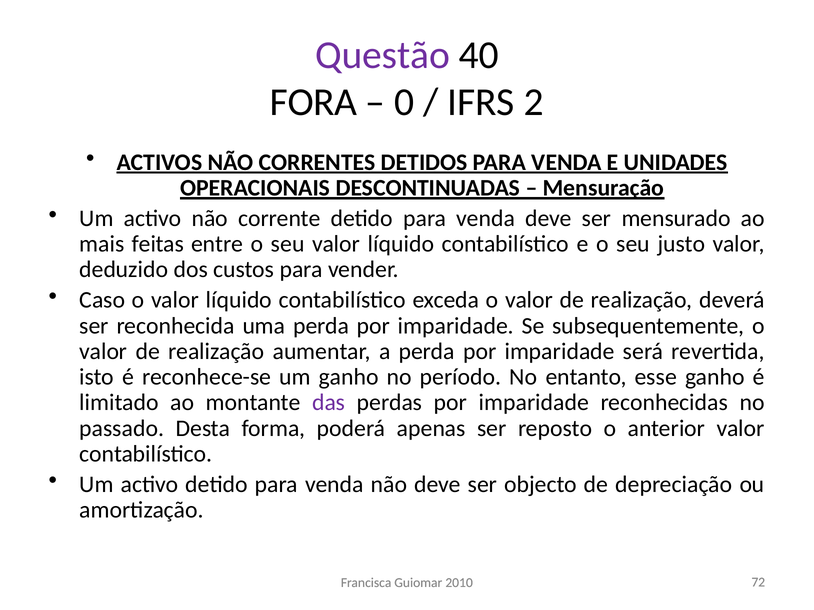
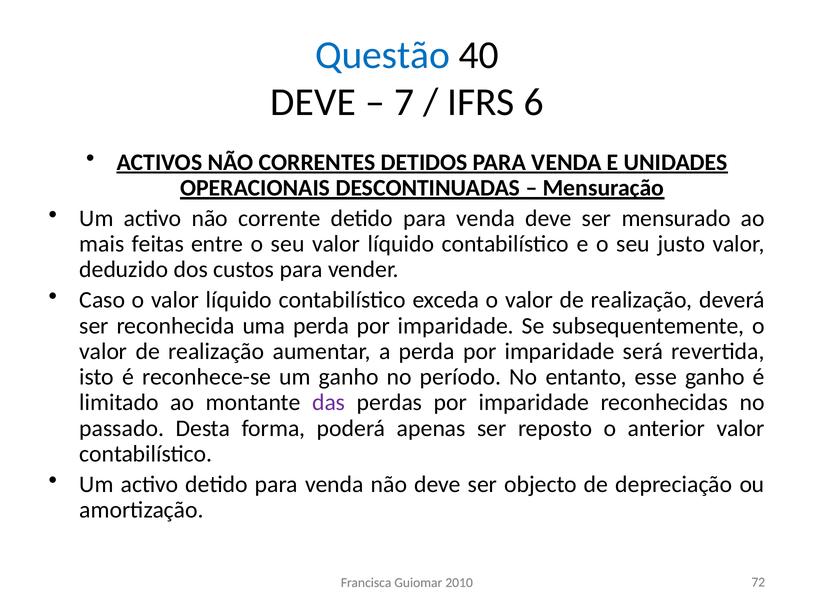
Questão colour: purple -> blue (382, 55)
FORA: FORA -> DEVE (313, 103)
0: 0 -> 7 (404, 103)
2: 2 -> 6 (534, 103)
